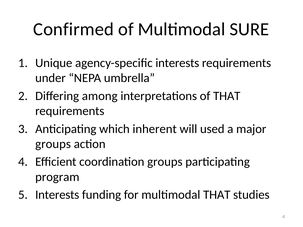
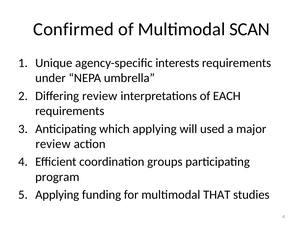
SURE: SURE -> SCAN (250, 29)
Differing among: among -> review (100, 96)
of THAT: THAT -> EACH (227, 96)
which inherent: inherent -> applying (155, 129)
groups: groups -> review (53, 144)
Interests: Interests -> Applying (57, 195)
